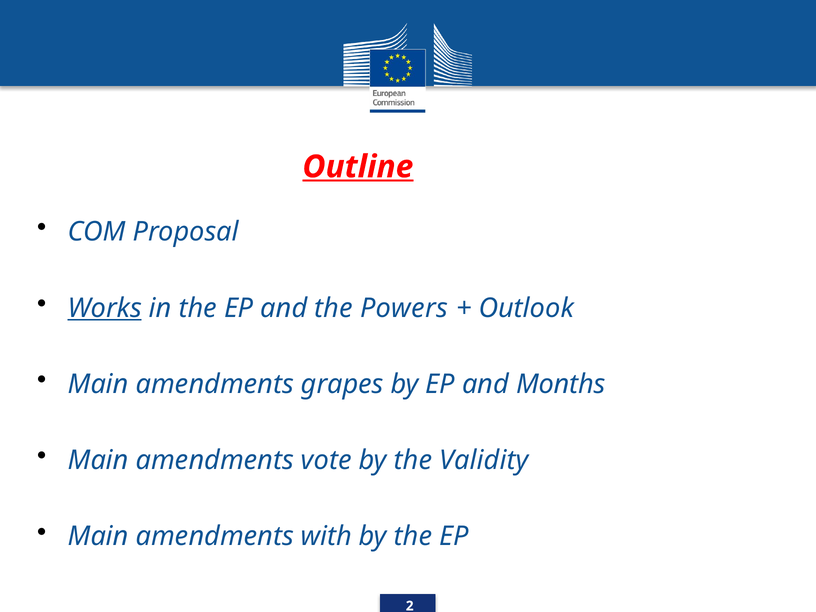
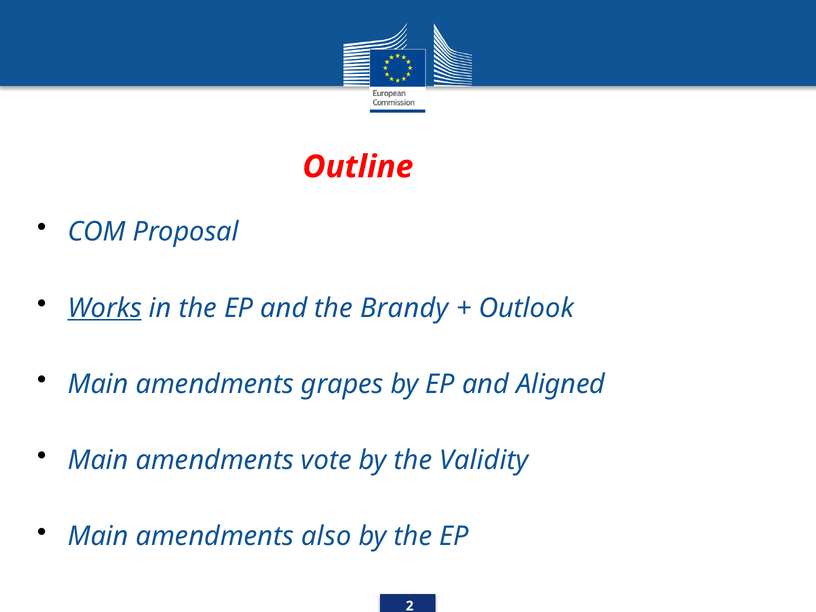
Outline underline: present -> none (358, 167)
Powers: Powers -> Brandy (404, 308)
Months: Months -> Aligned (561, 384)
with: with -> also (326, 536)
